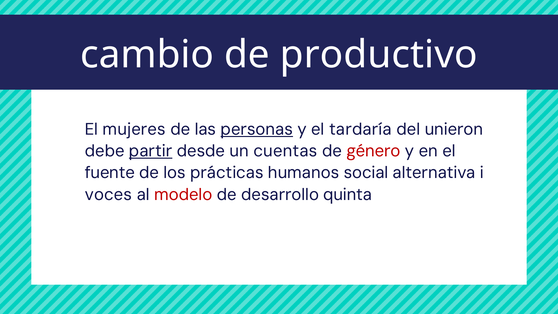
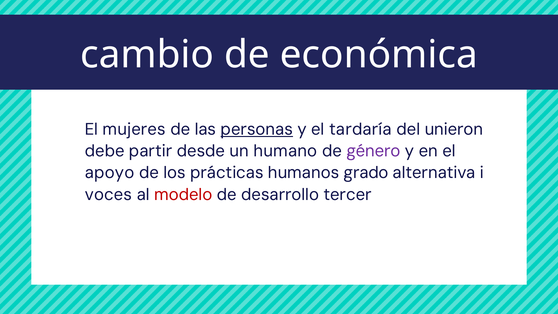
productivo: productivo -> económica (379, 55)
partir underline: present -> none (151, 151)
cuentas: cuentas -> humano (285, 151)
género colour: red -> purple (374, 151)
fuente: fuente -> apoyo (110, 173)
social: social -> grado (366, 173)
quinta: quinta -> tercer (348, 194)
